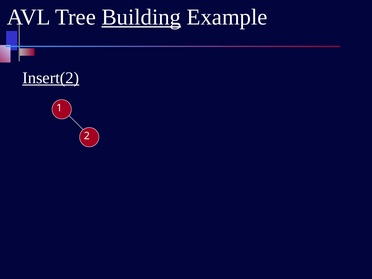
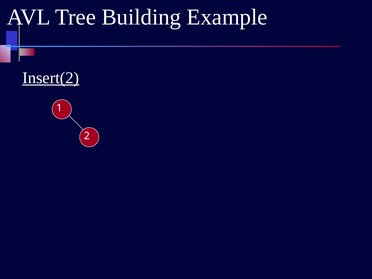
Building underline: present -> none (141, 17)
